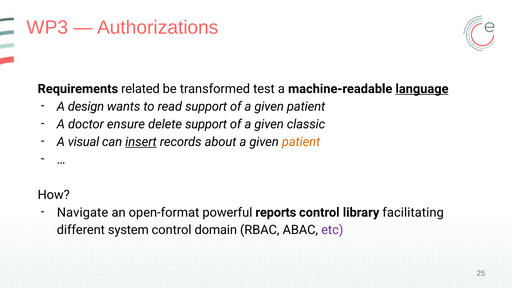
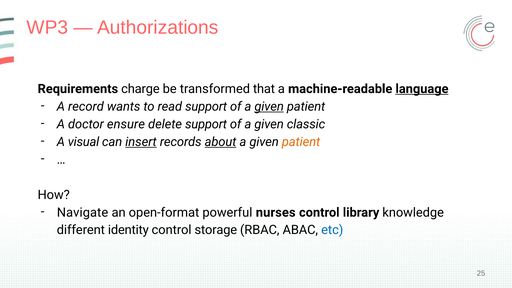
related: related -> charge (140, 89)
test: test -> that (264, 89)
design: design -> record (86, 106)
given underline: none -> present (269, 106)
about underline: none -> present (221, 142)
reports: reports -> nurses (276, 212)
facilitating: facilitating -> knowledge (413, 212)
system: system -> identity (128, 230)
domain: domain -> storage (216, 230)
etc colour: purple -> blue (332, 230)
